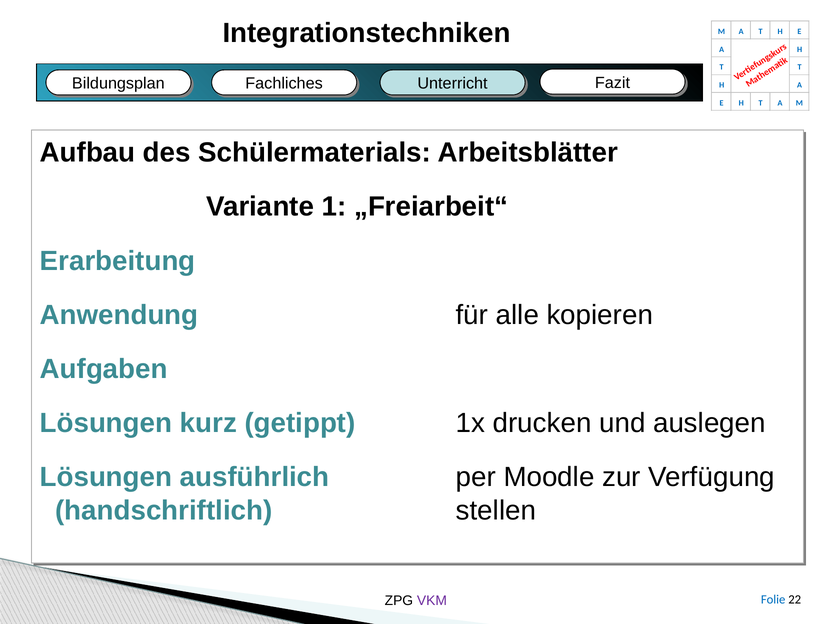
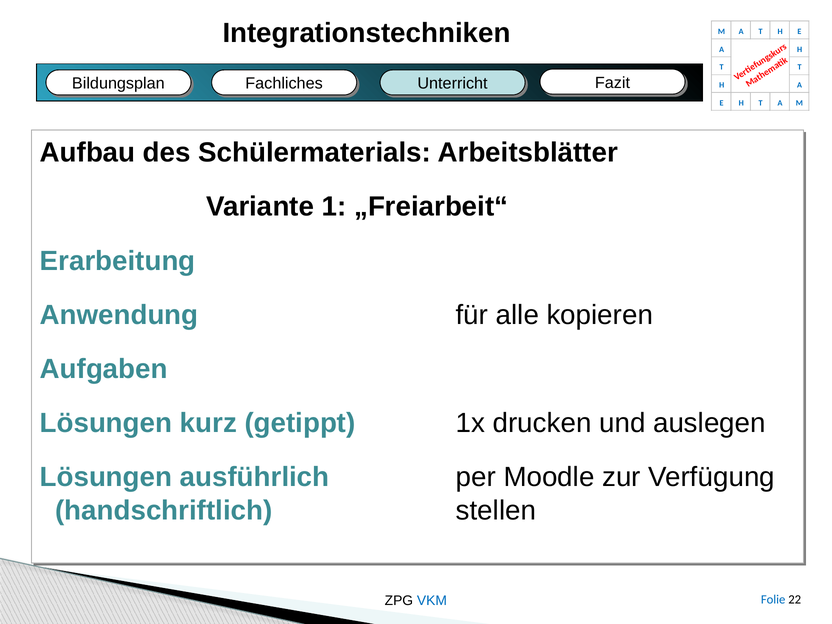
VKM colour: purple -> blue (432, 601)
